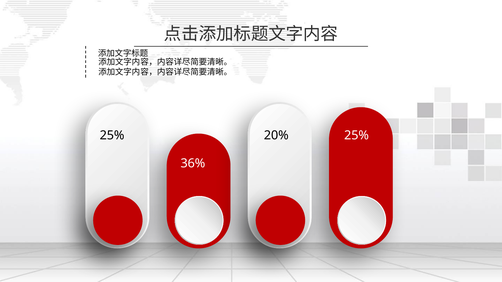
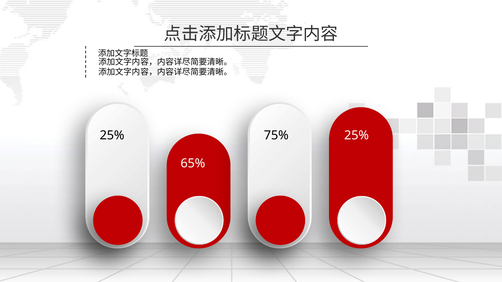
20%: 20% -> 75% (276, 136)
36%: 36% -> 65% (193, 164)
